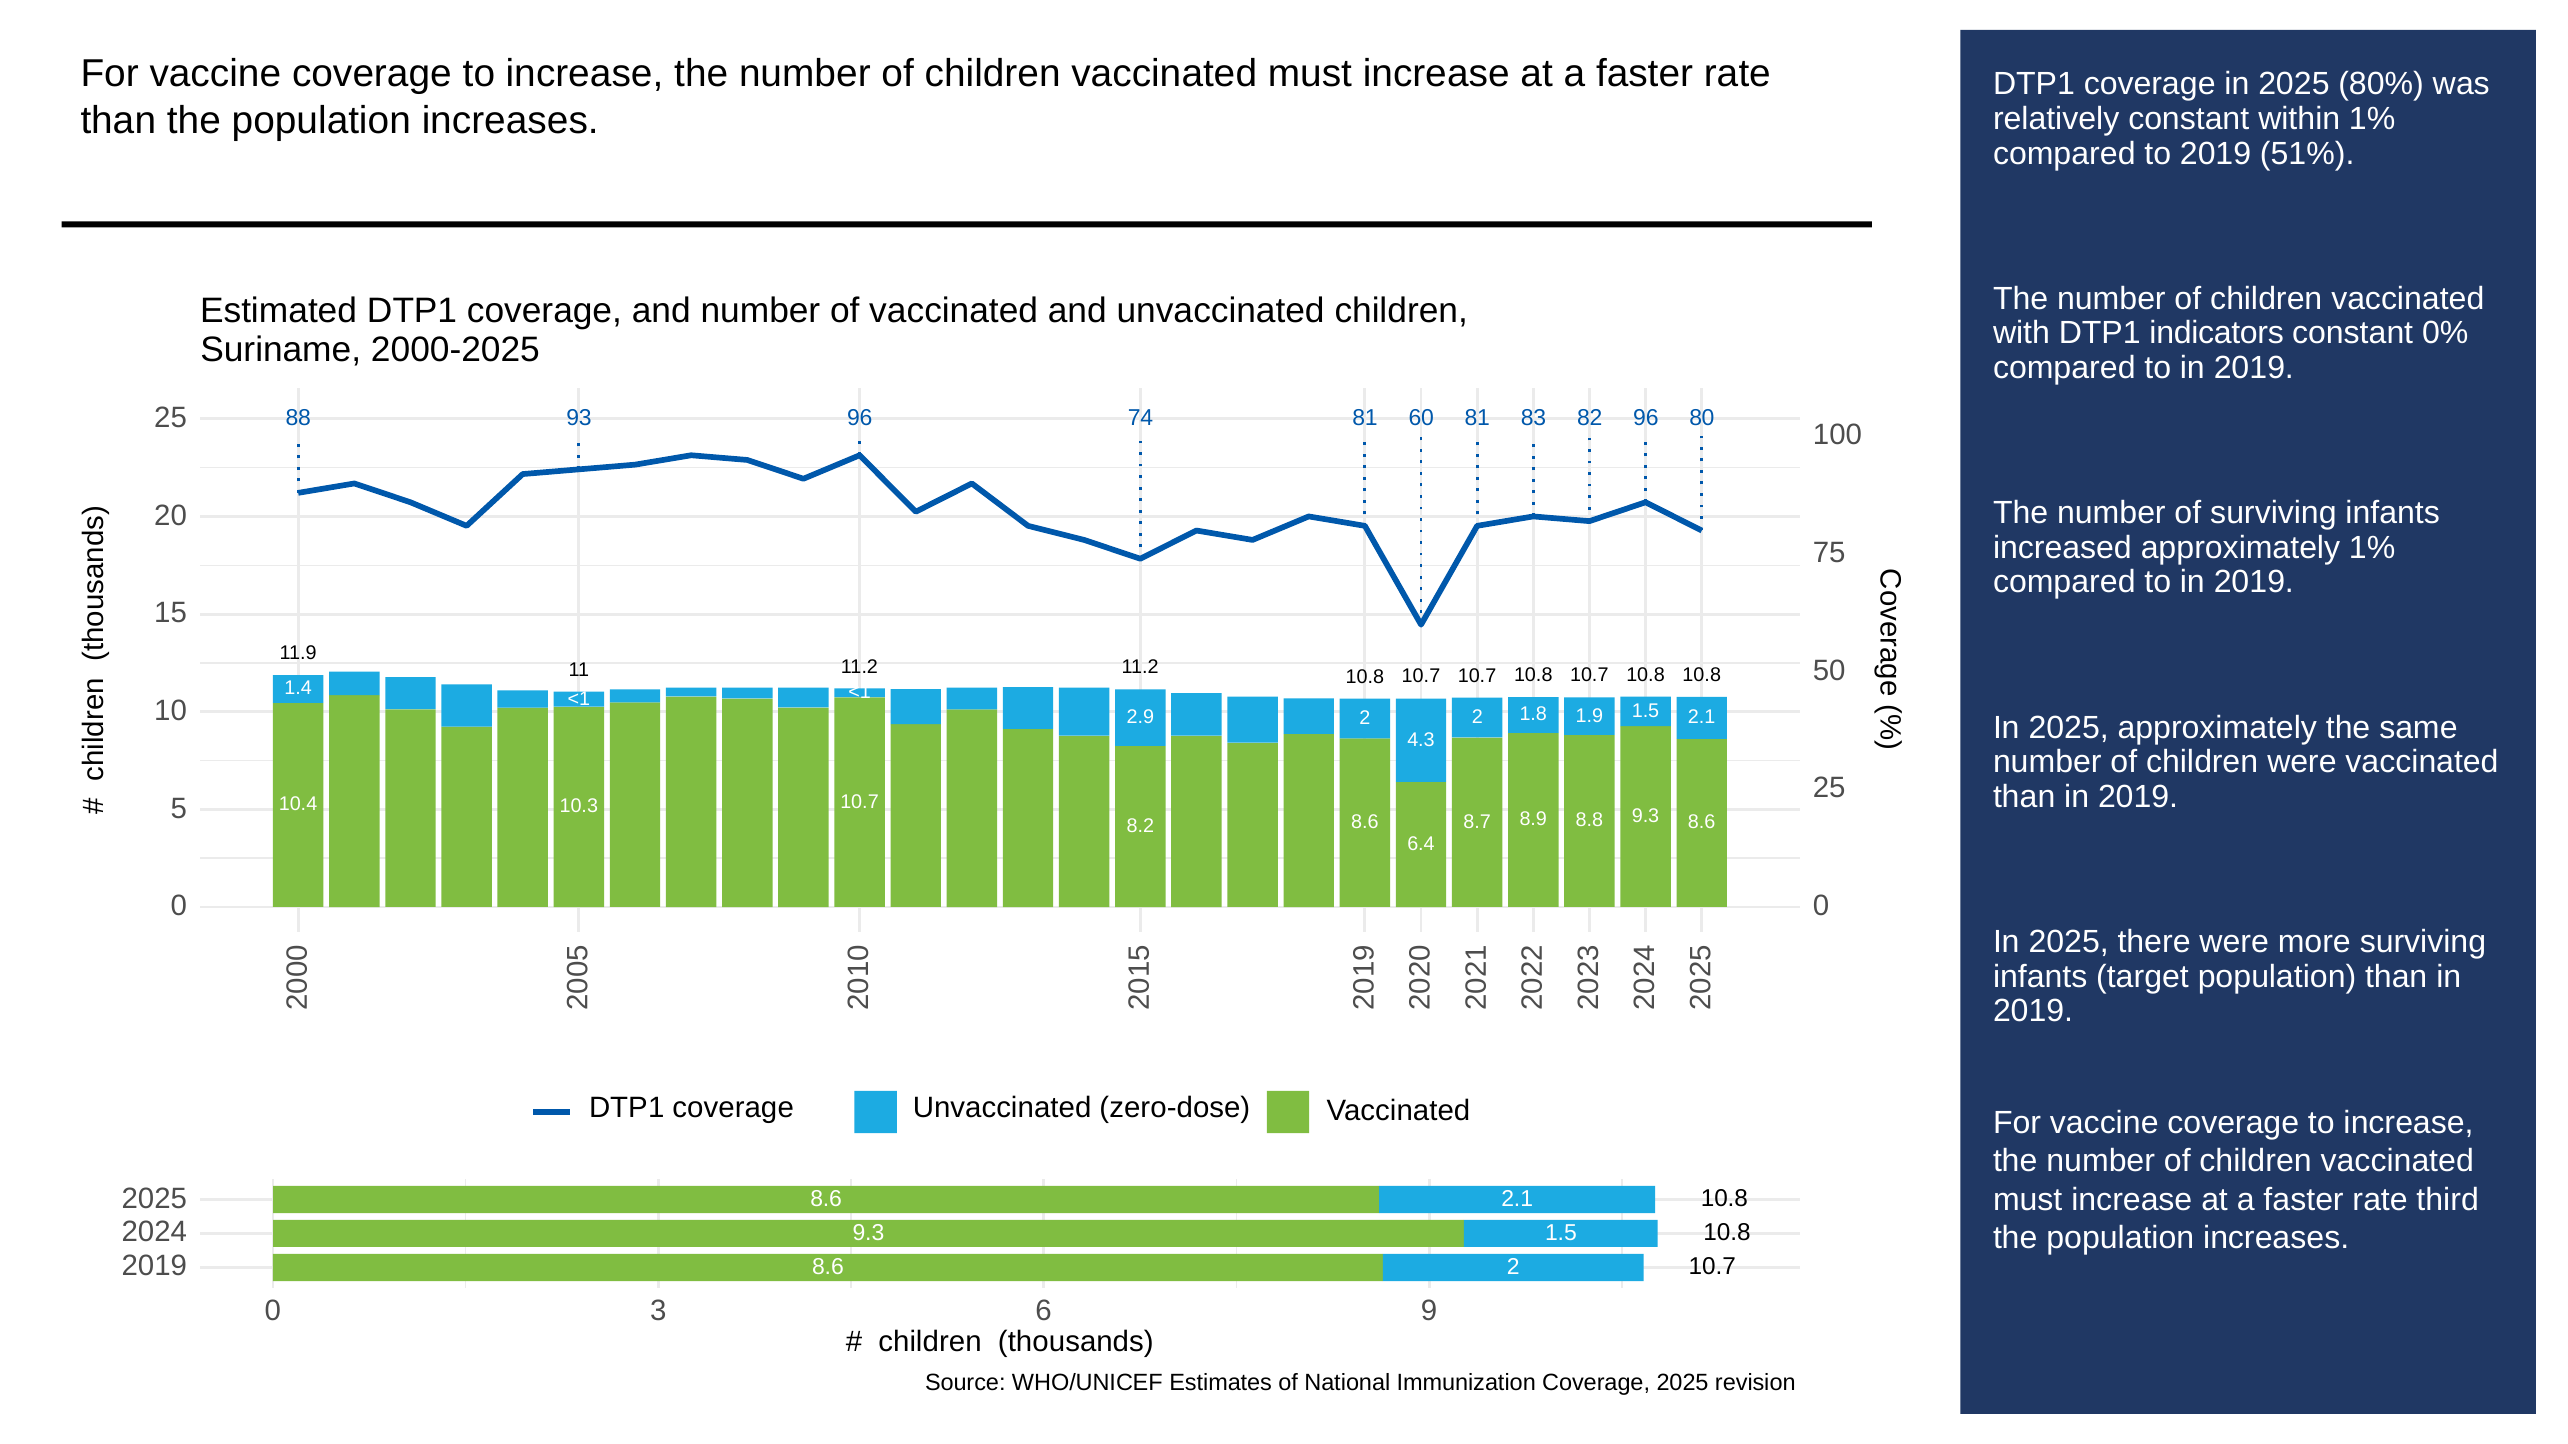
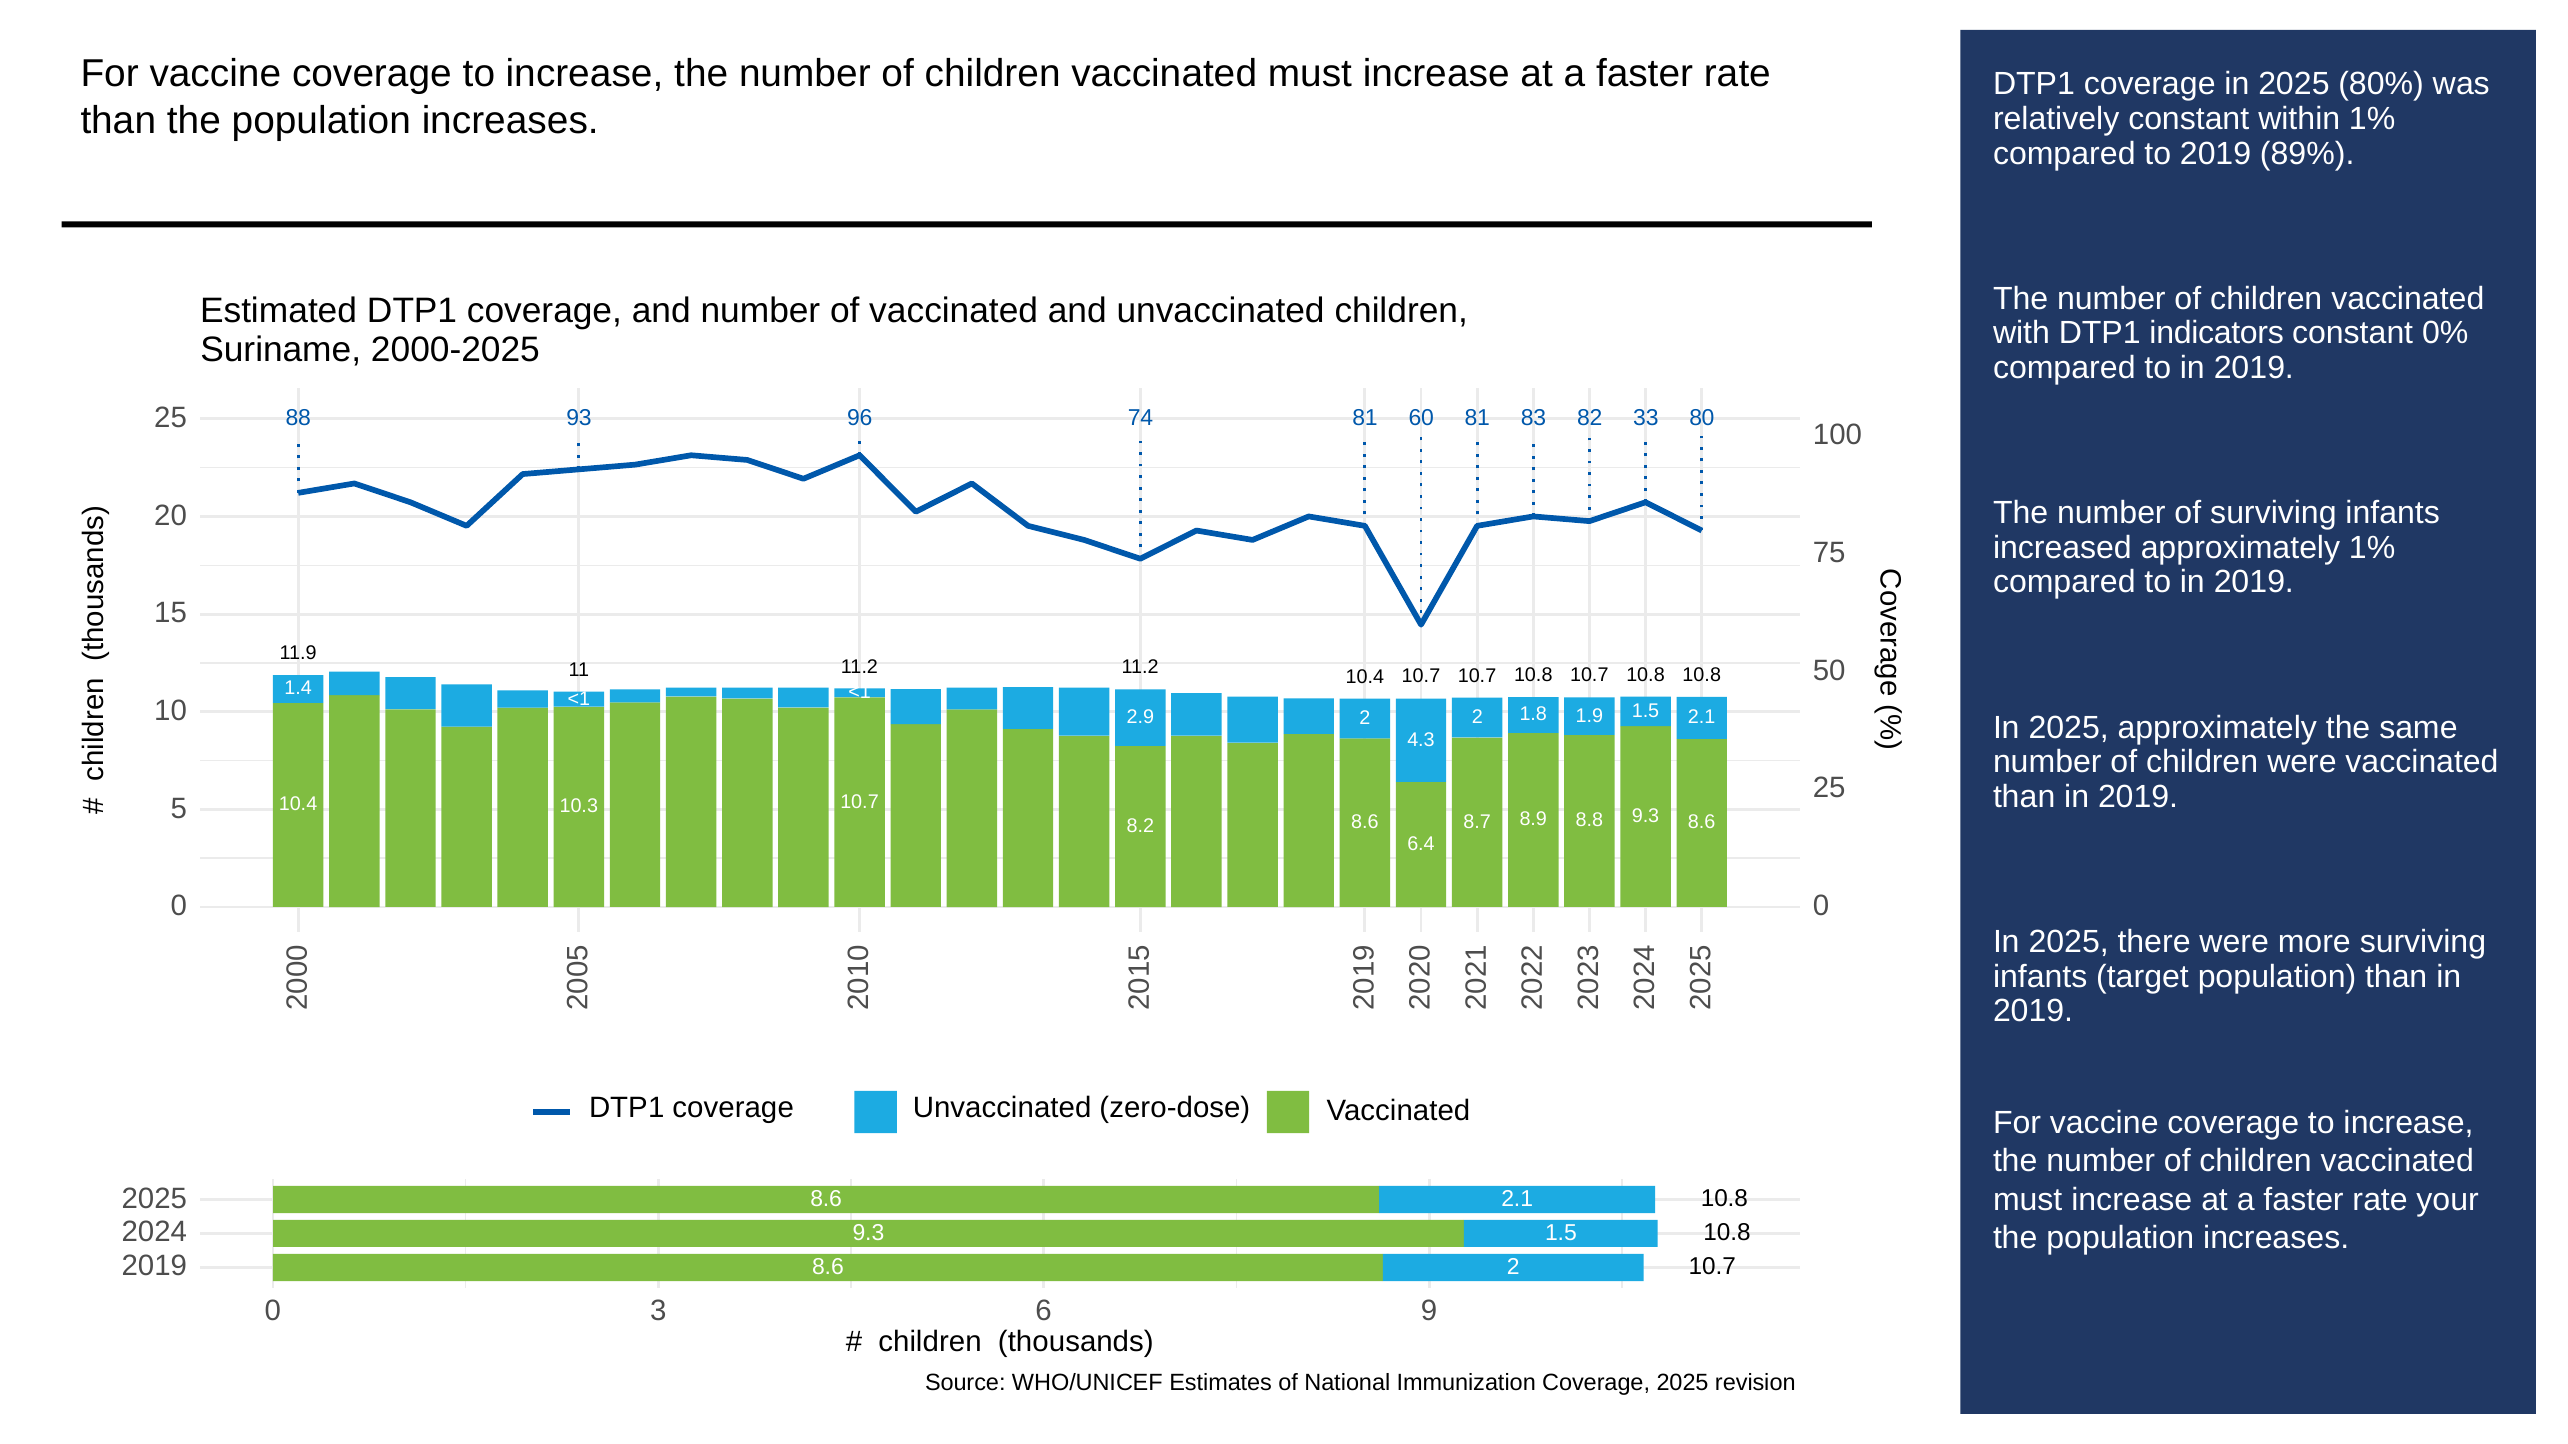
51%: 51% -> 89% (2307, 154)
82 96: 96 -> 33 (1646, 418)
11.2 10.8: 10.8 -> 10.4 (1365, 677)
third: third -> your (2448, 1200)
